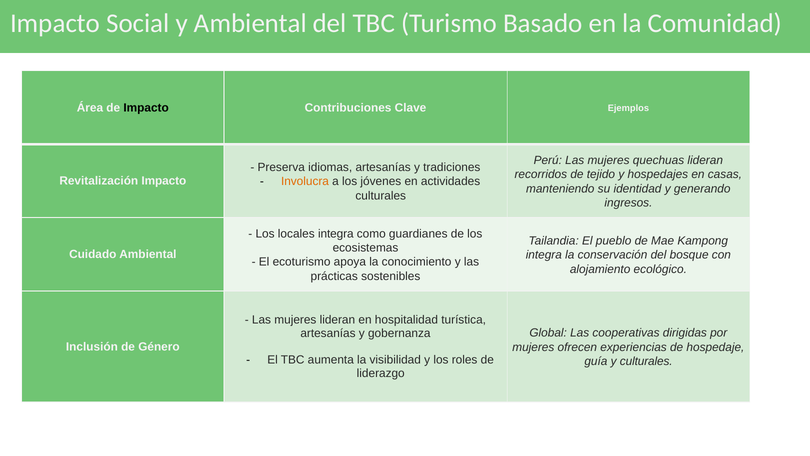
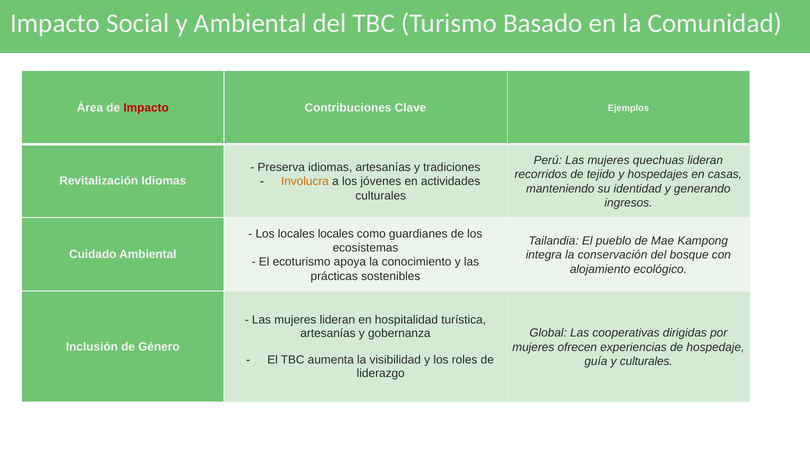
Impacto colour: black -> red (146, 108)
Revitalización Impacto: Impacto -> Idiomas (164, 181)
locales integra: integra -> locales (336, 233)
